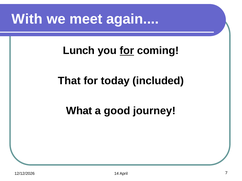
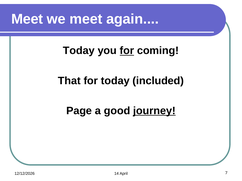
With: With -> Meet (27, 19)
Lunch: Lunch -> Today (79, 51)
What: What -> Page (79, 111)
journey underline: none -> present (154, 111)
